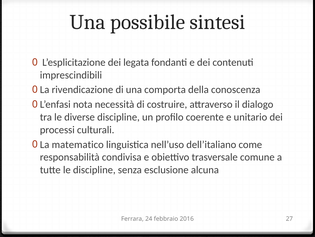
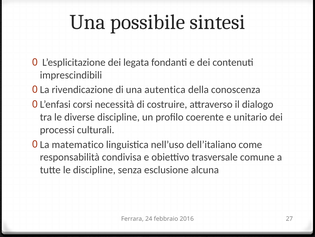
comporta: comporta -> autentica (165, 89)
nota: nota -> corsi (83, 104)
